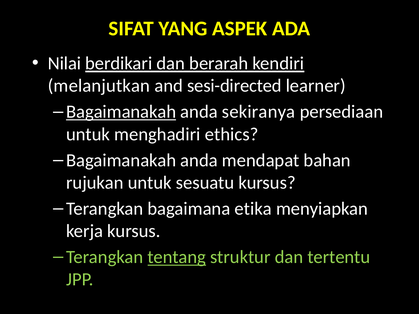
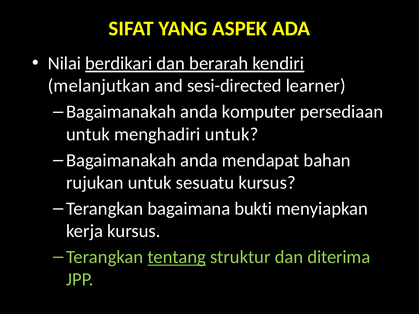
Bagaimanakah underline: present -> none (121, 112)
sekiranya: sekiranya -> komputer (259, 112)
menghadiri ethics: ethics -> untuk (232, 134)
etika: etika -> bukti (253, 209)
tertentu: tertentu -> diterima (339, 257)
